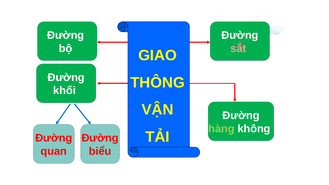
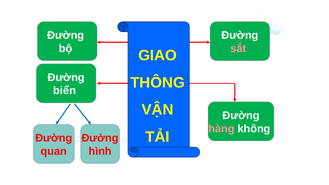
khối: khối -> biển (65, 91)
hàng colour: light green -> pink (221, 129)
biểu: biểu -> hình (100, 151)
